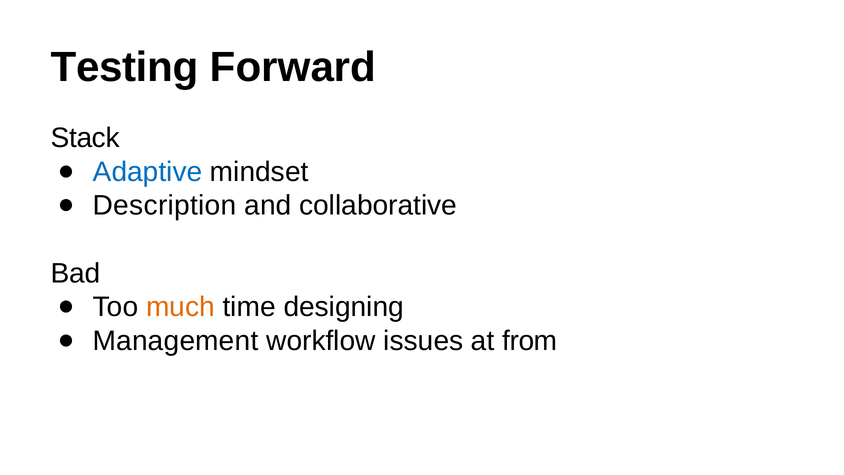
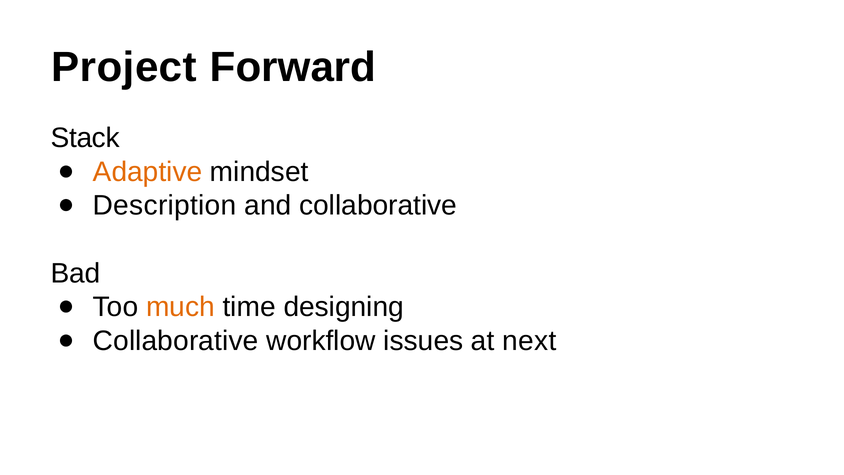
Testing: Testing -> Project (124, 67)
Adaptive colour: blue -> orange (148, 172)
Management: Management -> Collaborative (176, 341)
from: from -> next (529, 341)
